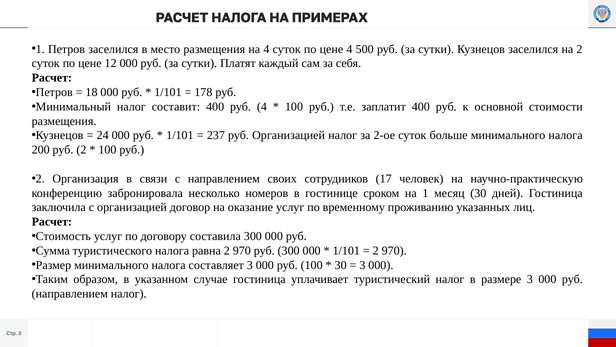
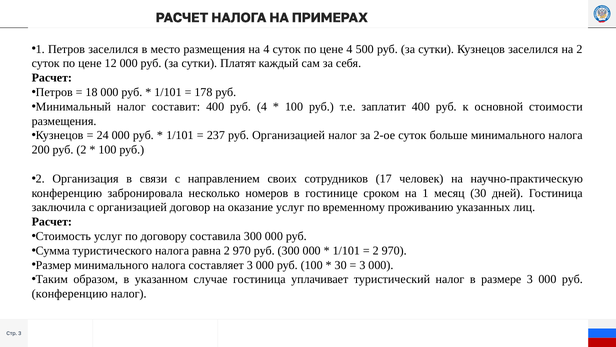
направлением: направлением -> конференцию (70, 293)
